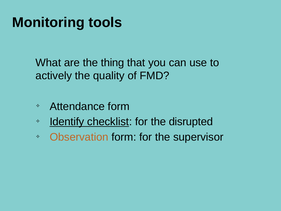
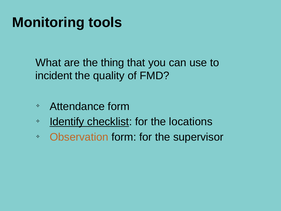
actively: actively -> incident (54, 76)
disrupted: disrupted -> locations (191, 122)
